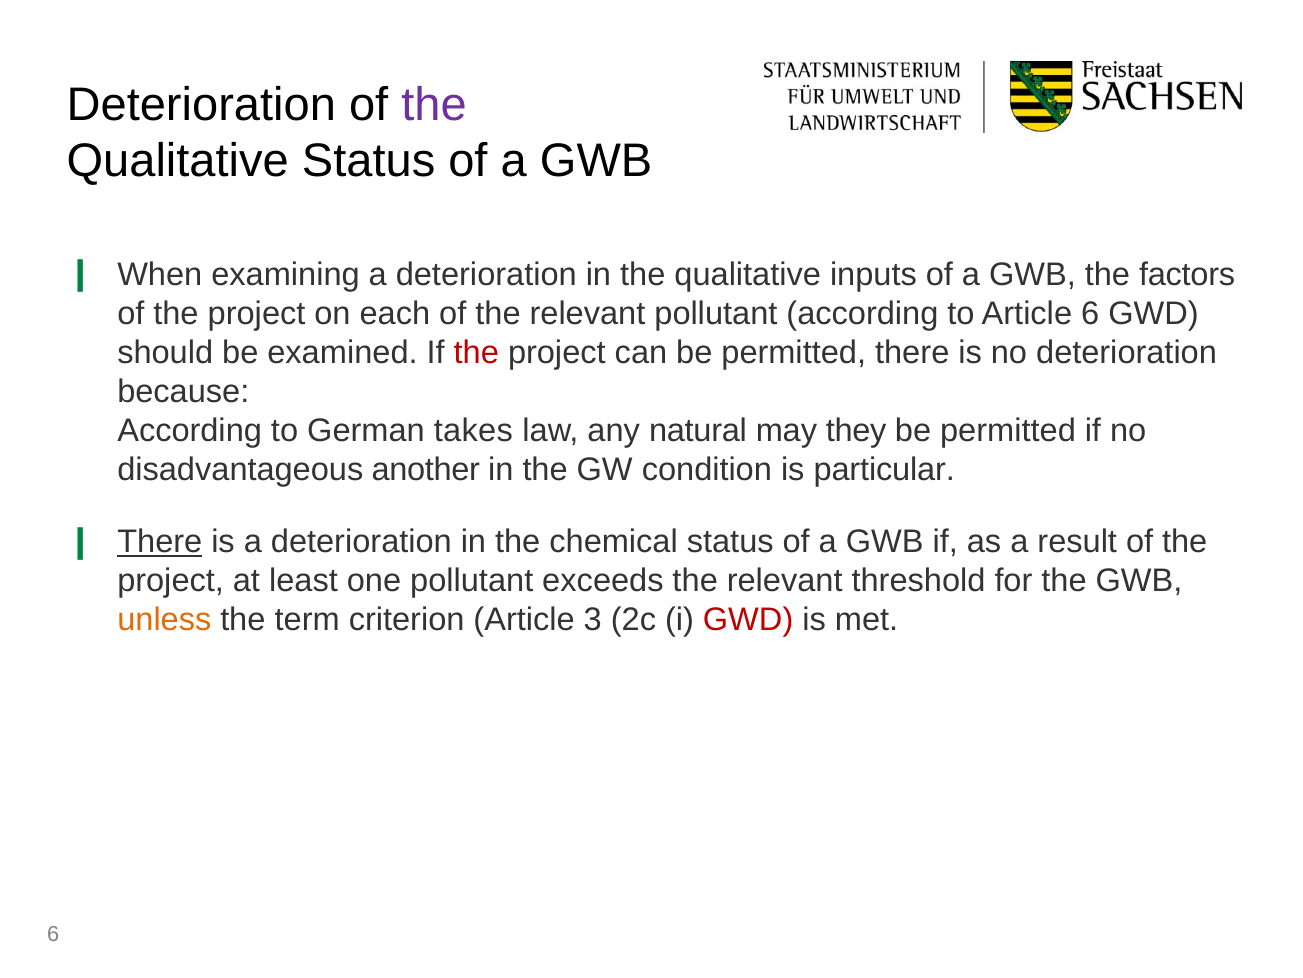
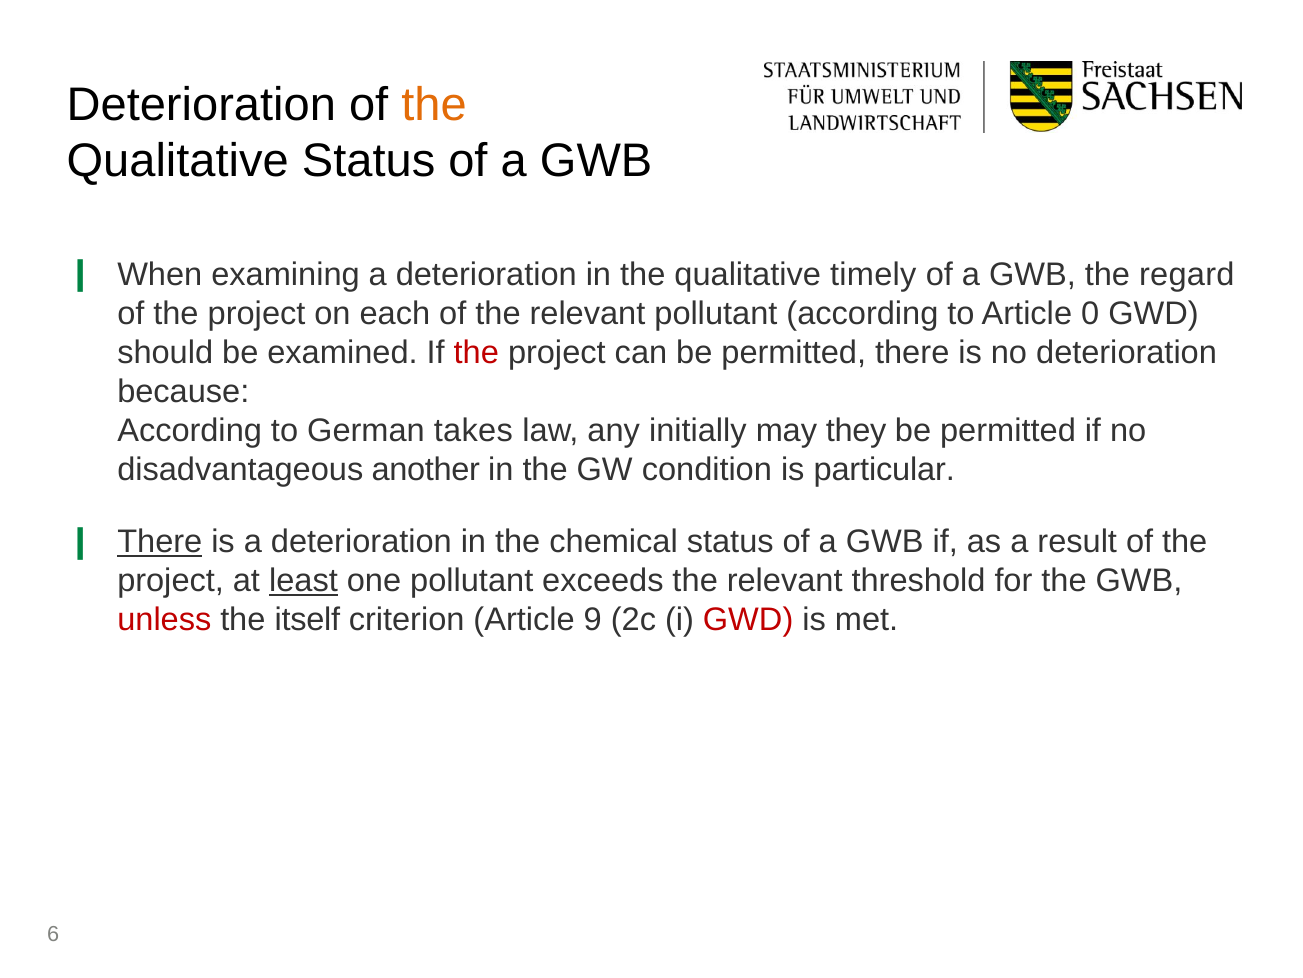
the colour: purple -> orange (434, 105)
inputs: inputs -> timely (873, 274)
factors: factors -> regard (1187, 274)
Article 6: 6 -> 0 (1090, 314)
natural: natural -> initially (698, 431)
least underline: none -> present (303, 581)
unless colour: orange -> red (164, 620)
term: term -> itself (307, 620)
3: 3 -> 9 (593, 620)
